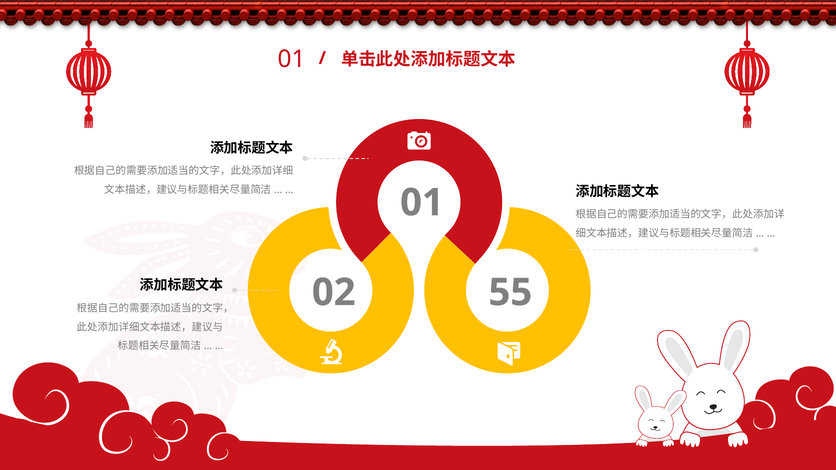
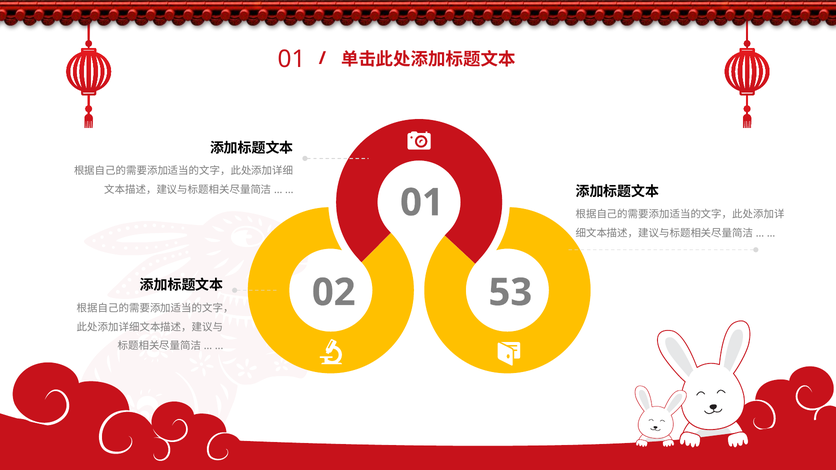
55: 55 -> 53 (510, 293)
